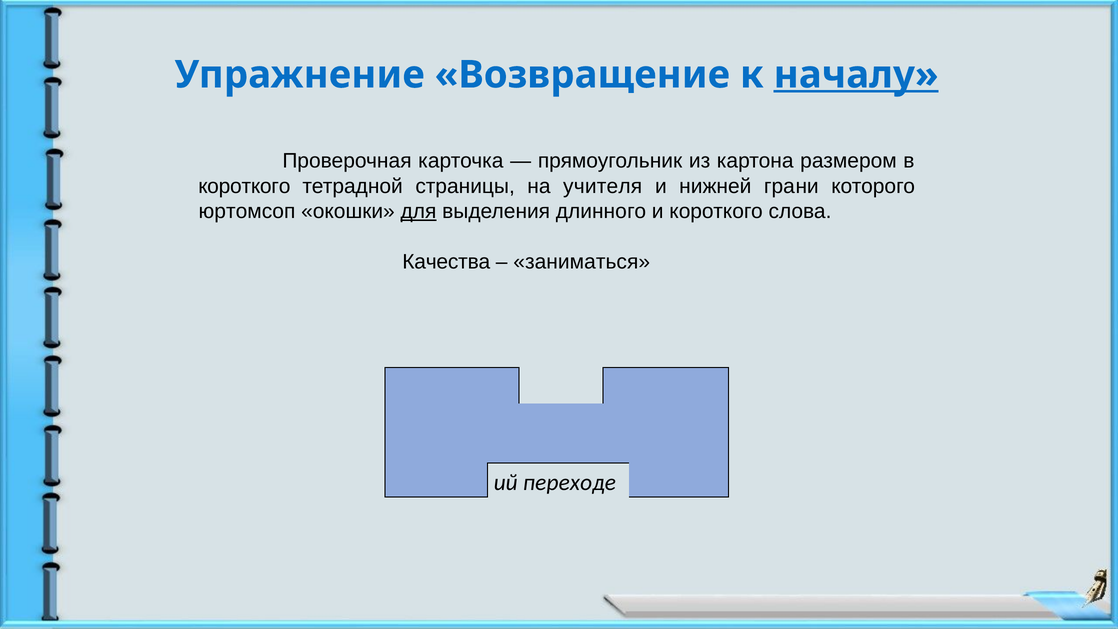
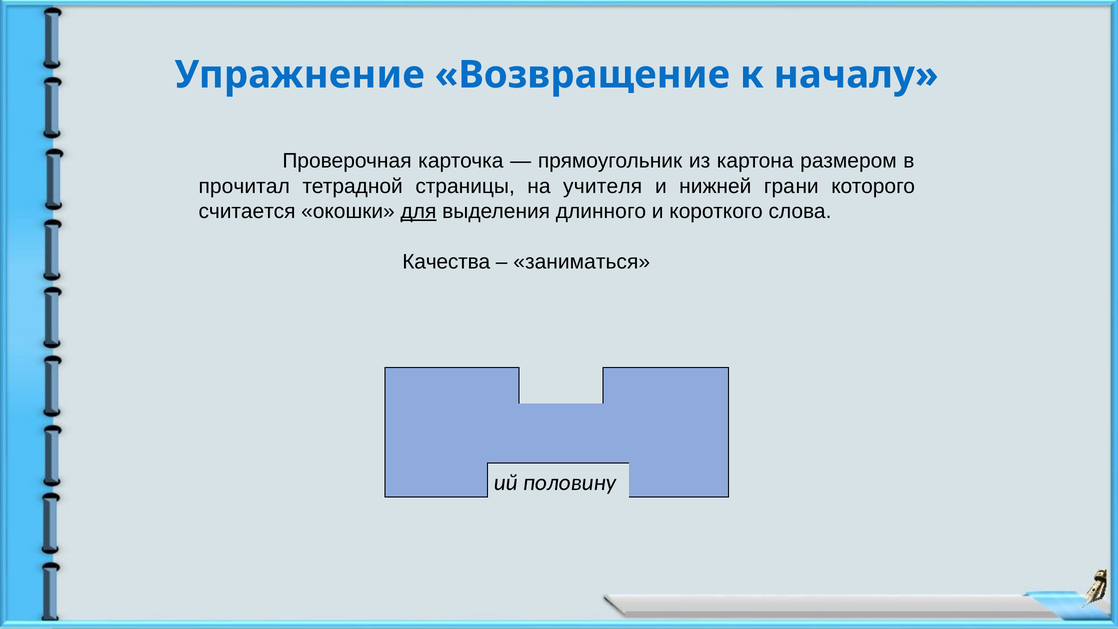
началу underline: present -> none (856, 75)
короткого: короткого -> прочитал (244, 186)
юртомсоп: юртомсоп -> считается (247, 211)
переходе: переходе -> половину (570, 483)
